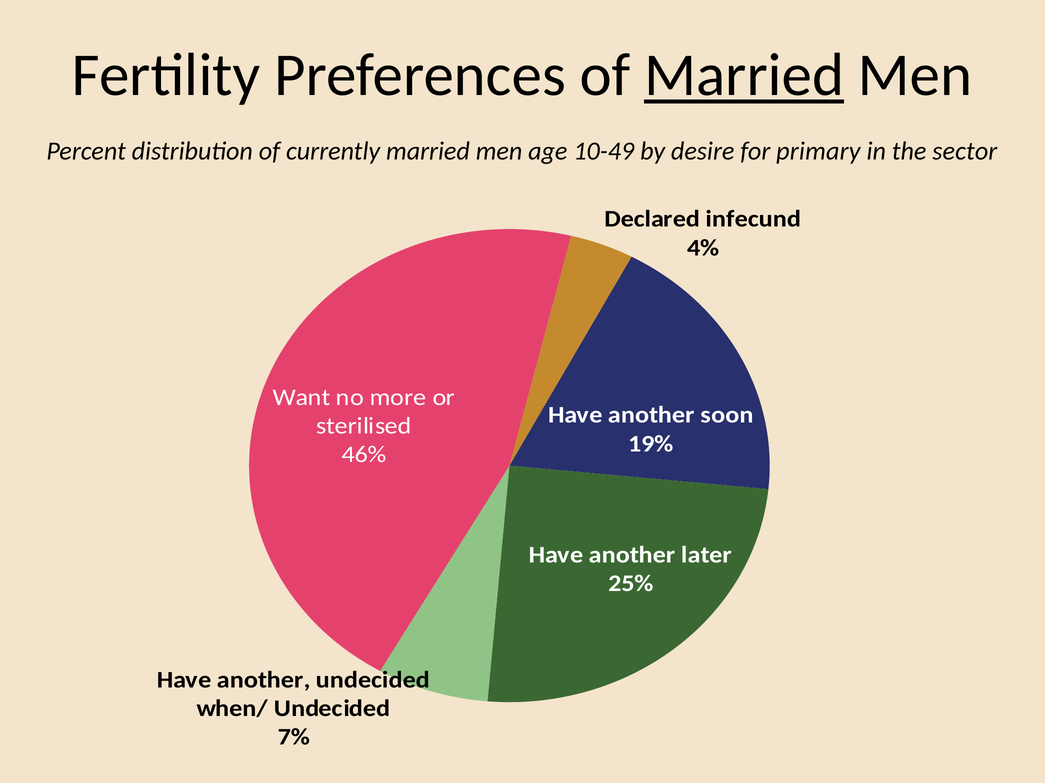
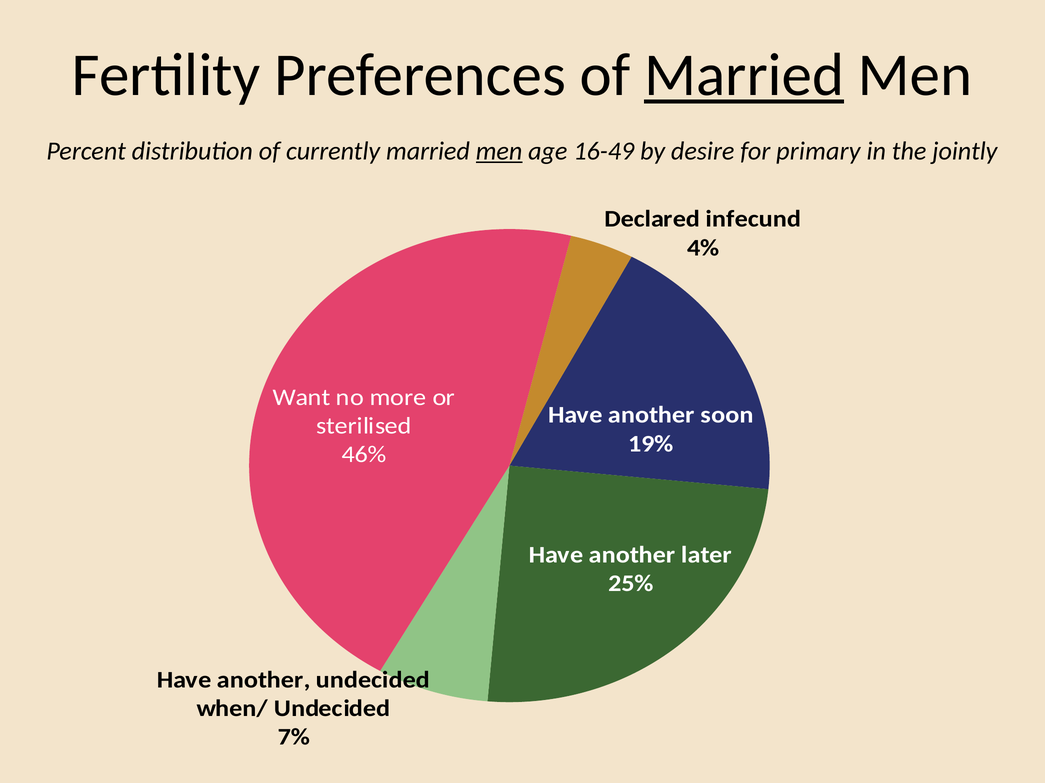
men underline: none -> present (499, 151)
10-49: 10-49 -> 16-49 (604, 151)
sector: sector -> jointly (965, 151)
